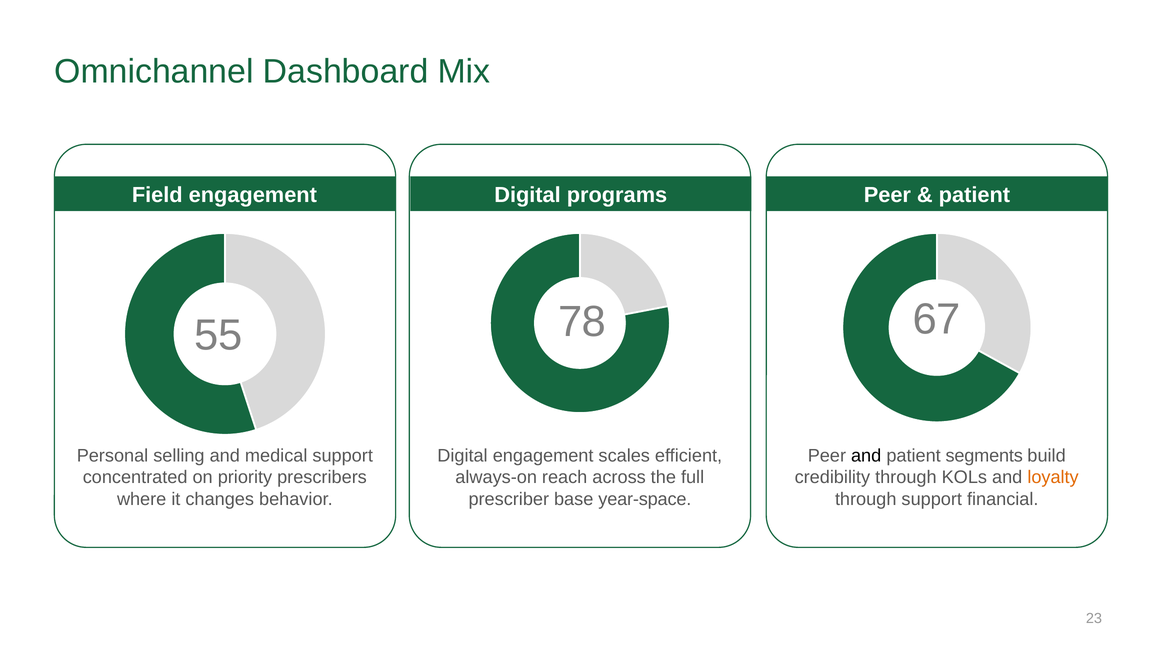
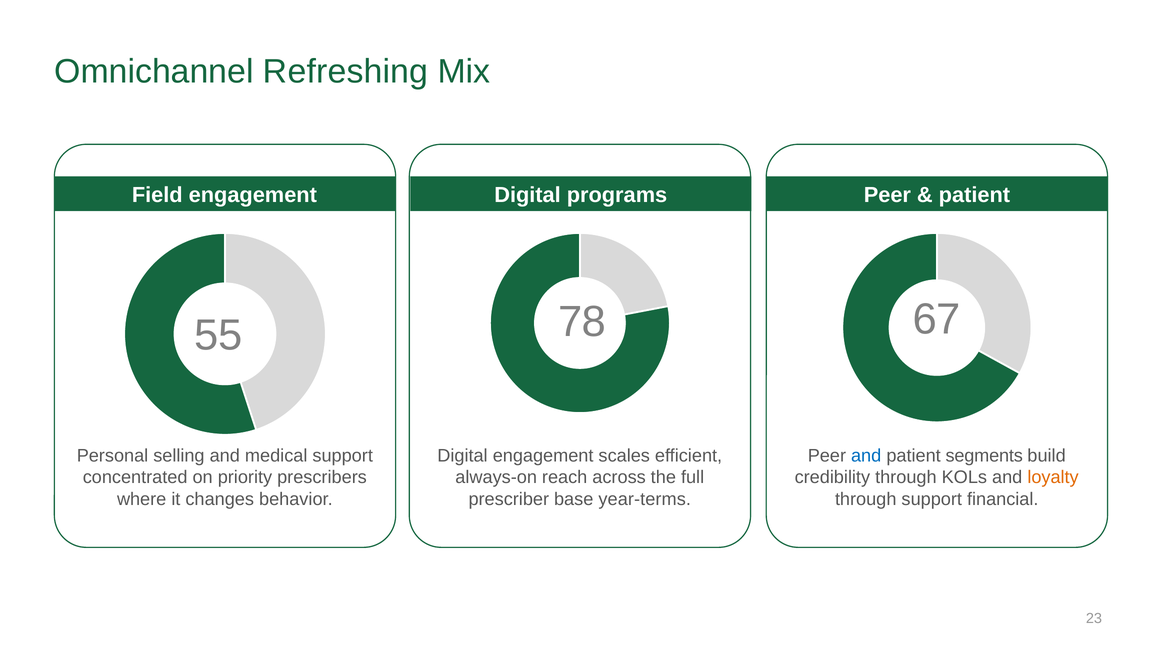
Dashboard: Dashboard -> Refreshing (346, 71)
and colour: black -> blue (866, 455)
year-space: year-space -> year-terms (645, 499)
